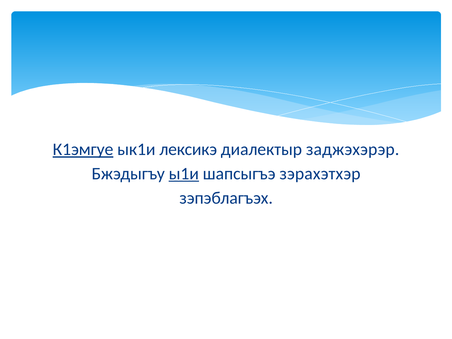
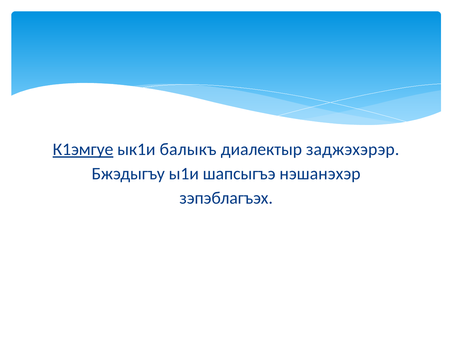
лексикэ: лексикэ -> балыкъ (188, 149)
ы1и underline: present -> none (184, 174)
зэрахэтхэр: зэрахэтхэр -> нэшанэхэр (320, 174)
